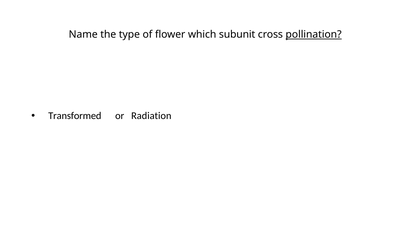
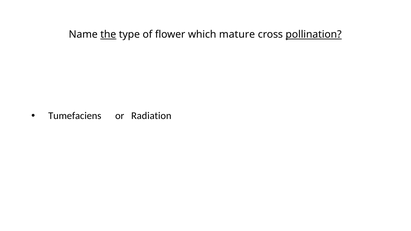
the underline: none -> present (108, 35)
subunit: subunit -> mature (237, 35)
Transformed: Transformed -> Tumefaciens (75, 116)
